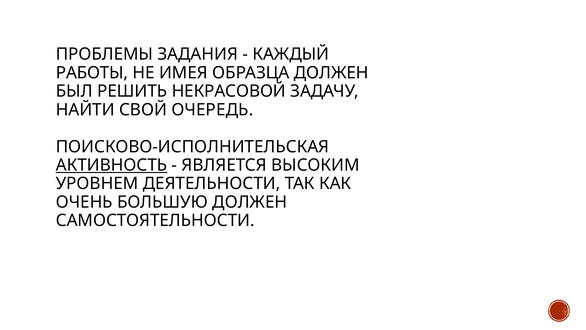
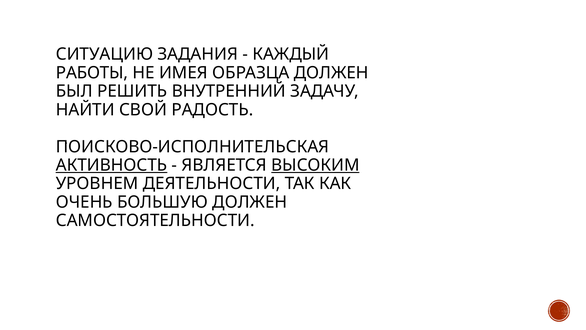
ПРОБЛЕМЫ: ПРОБЛЕМЫ -> СИТУАЦИЮ (104, 54)
НЕКРАСОВОЙ: НЕКРАСОВОЙ -> ВНУТРЕННИЙ (229, 91)
ОЧЕРЕДЬ: ОЧЕРЕДЬ -> РАДОСТЬ (212, 110)
ВЫСОКИМ underline: none -> present (315, 165)
